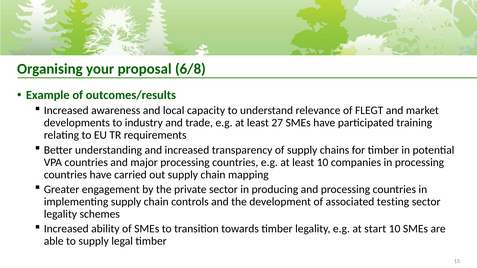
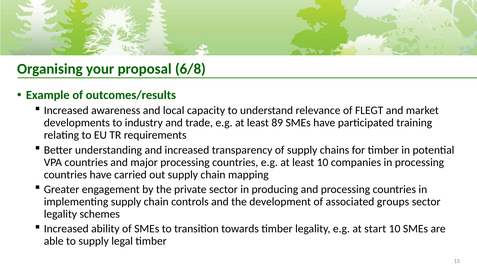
27: 27 -> 89 (277, 123)
testing: testing -> groups (393, 202)
